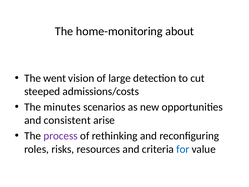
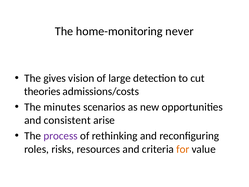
about: about -> never (180, 31)
went: went -> gives (55, 78)
steeped: steeped -> theories (42, 91)
for colour: blue -> orange (183, 149)
